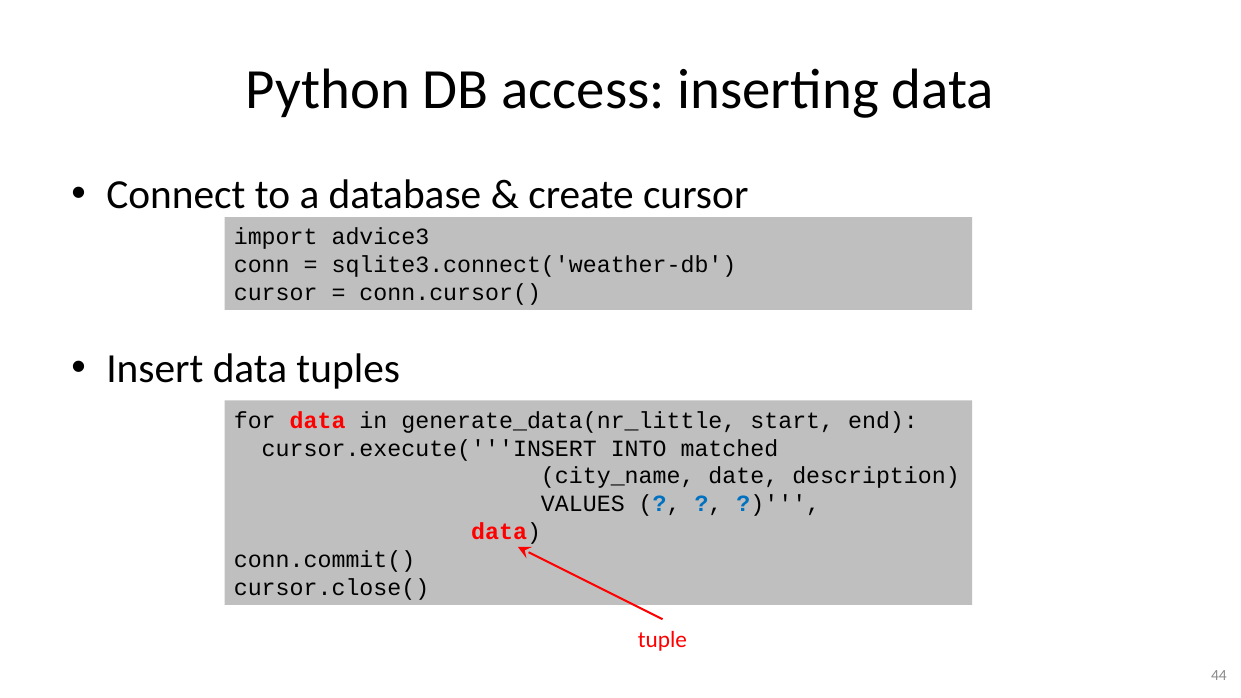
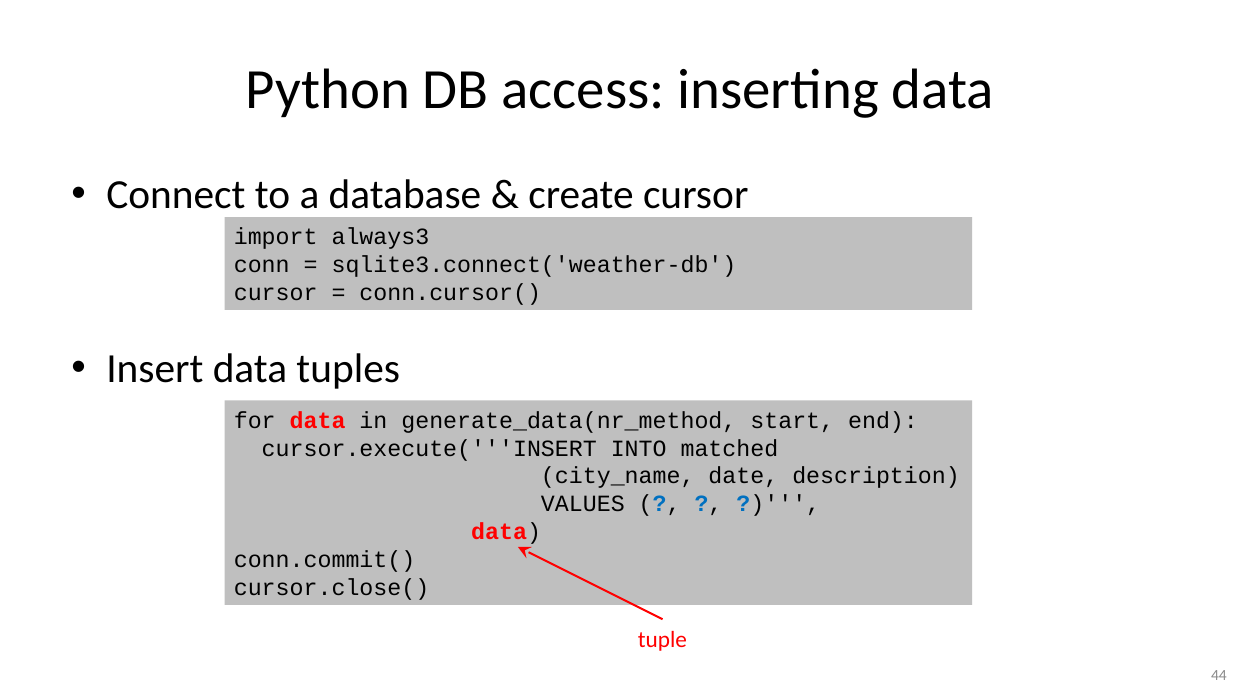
advice3: advice3 -> always3 (380, 237)
generate_data(nr_little: generate_data(nr_little -> generate_data(nr_method (569, 420)
